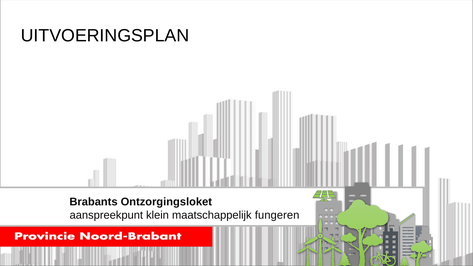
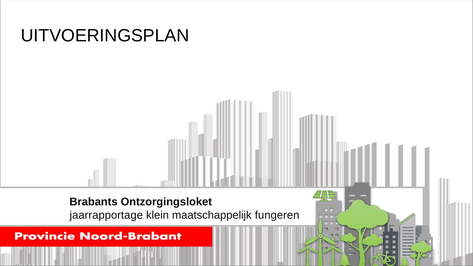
aanspreekpunt: aanspreekpunt -> jaarrapportage (106, 215)
